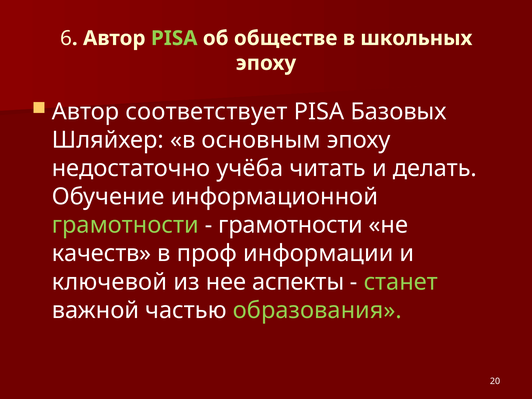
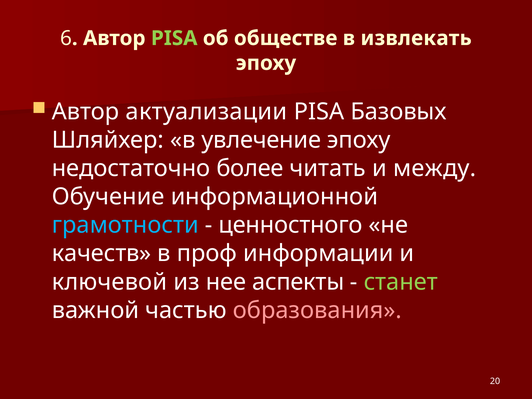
школьных: школьных -> извлекать (416, 38)
соответствует: соответствует -> актуализации (206, 112)
основным: основным -> увлечение (261, 140)
учёба: учёба -> более (250, 168)
делать: делать -> между (435, 168)
грамотности colour: light green -> light blue (125, 225)
грамотности: грамотности -> ценностного (291, 225)
образования colour: light green -> pink (317, 310)
